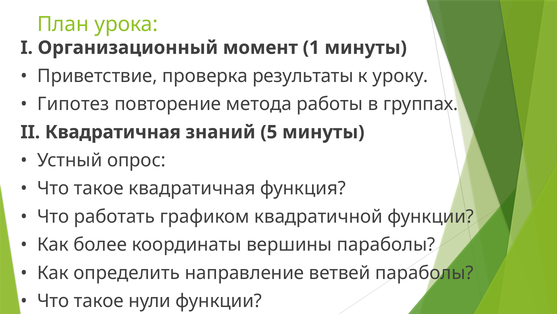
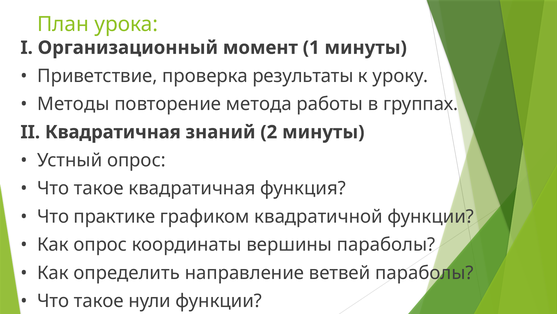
Гипотез: Гипотез -> Методы (73, 104)
5: 5 -> 2 (269, 132)
работать: работать -> практике (115, 216)
Как более: более -> опрос (100, 244)
